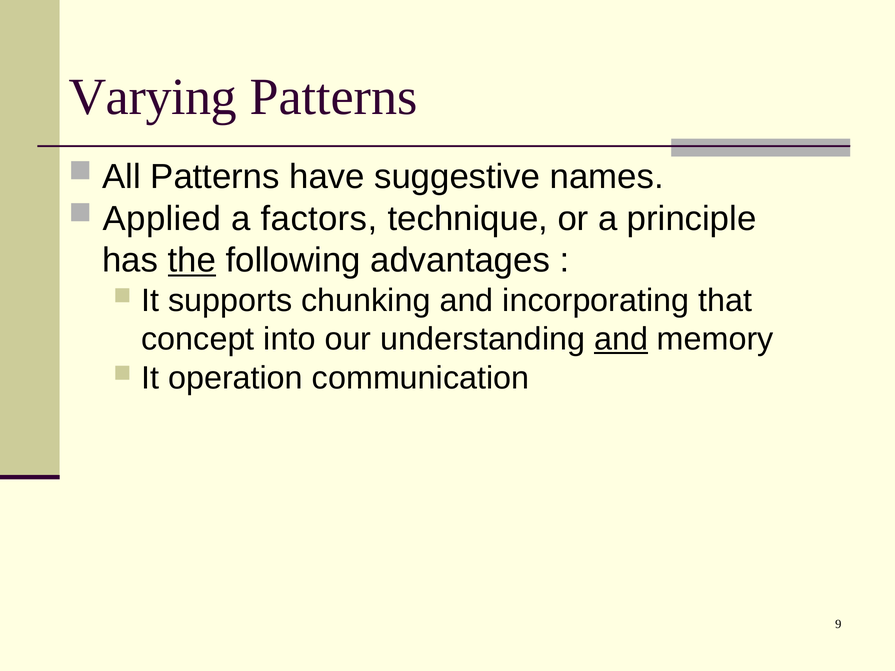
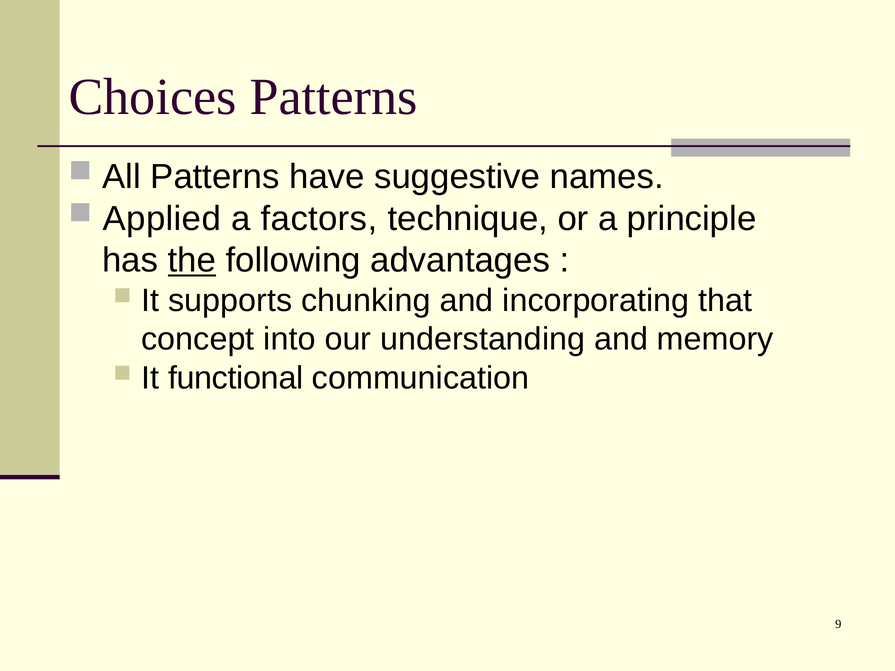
Varying: Varying -> Choices (153, 97)
and underline: present -> none (621, 339)
operation: operation -> functional (236, 378)
